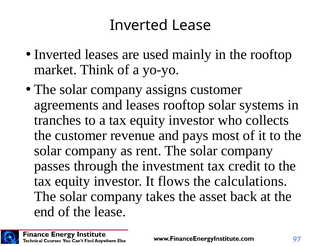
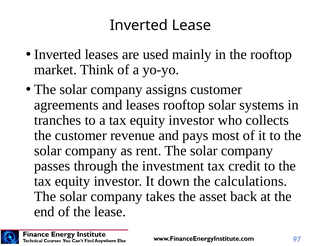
flows: flows -> down (174, 182)
